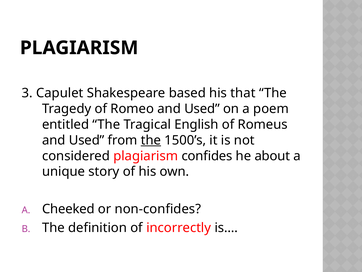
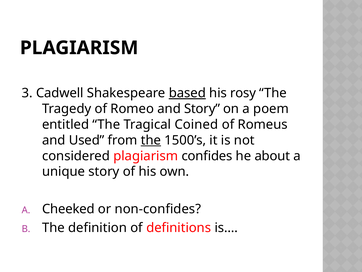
Capulet: Capulet -> Cadwell (60, 93)
based underline: none -> present (187, 93)
that: that -> rosy (243, 93)
Romeo and Used: Used -> Story (202, 109)
English: English -> Coined (196, 124)
incorrectly: incorrectly -> definitions (179, 227)
